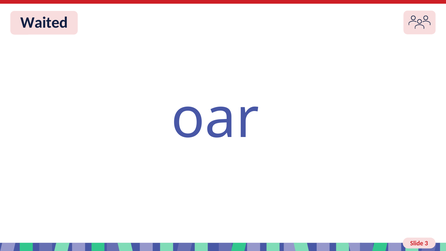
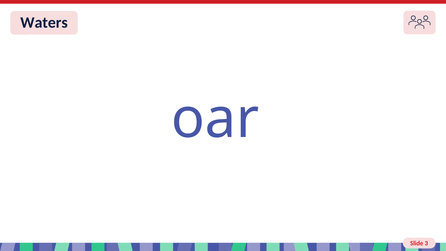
Waited: Waited -> Waters (44, 23)
